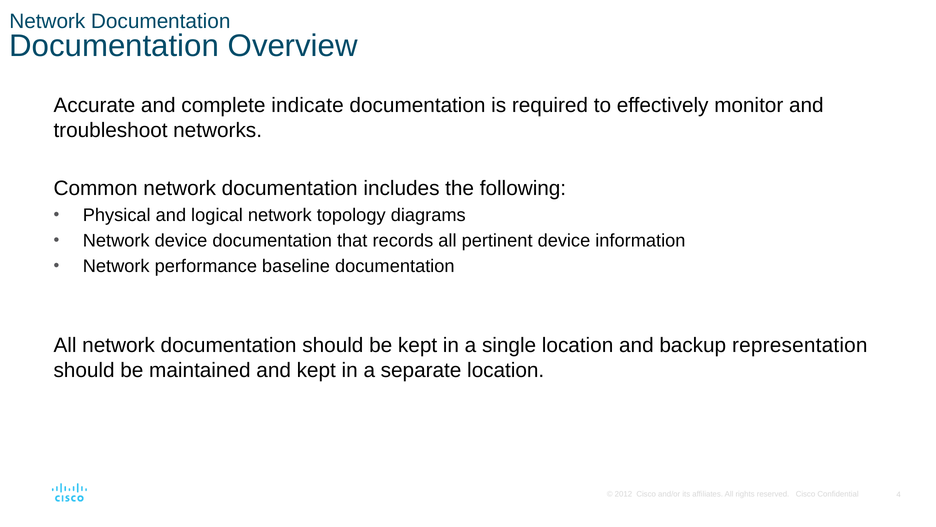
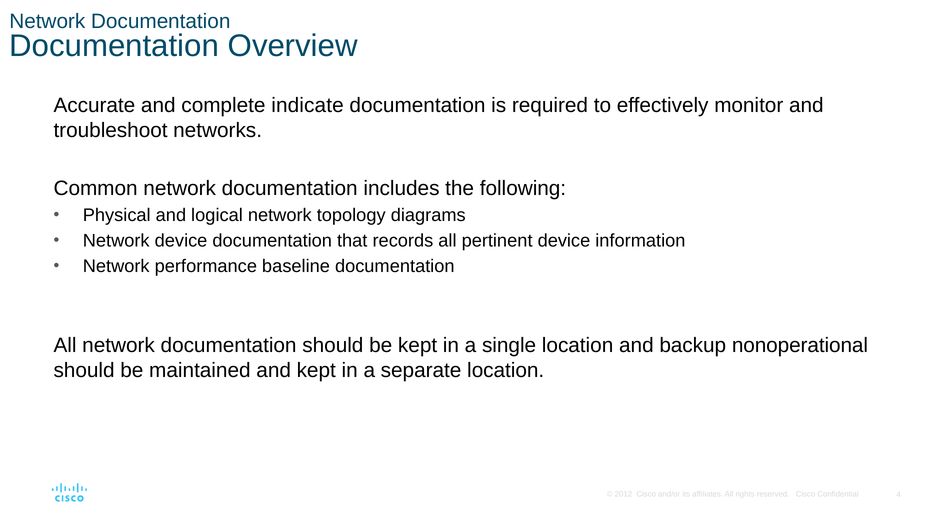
representation: representation -> nonoperational (800, 345)
